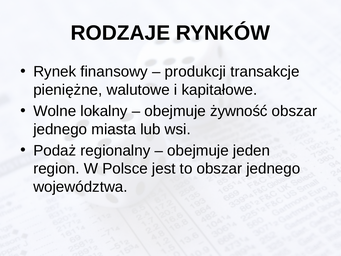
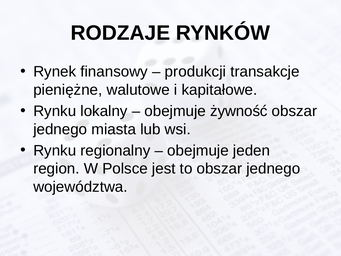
Wolne: Wolne -> Rynku (55, 111)
Podaż: Podaż -> Rynku (55, 150)
